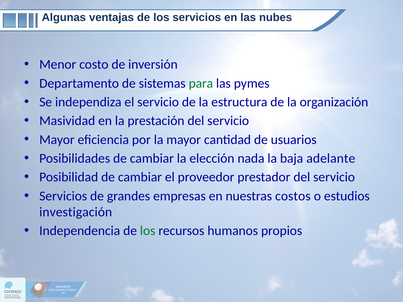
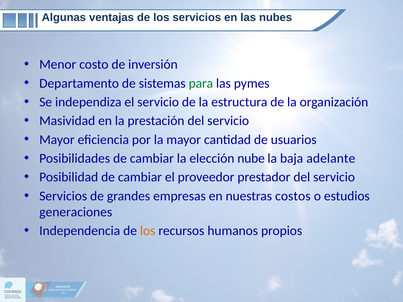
nada: nada -> nube (251, 159)
investigación: investigación -> generaciones (76, 212)
los colour: green -> orange (148, 231)
